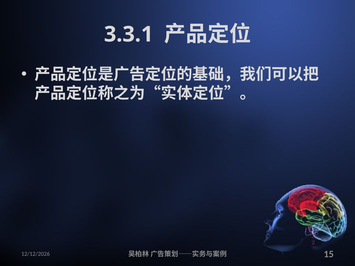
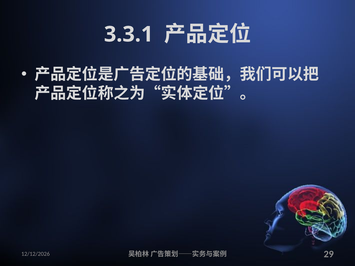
15: 15 -> 29 (329, 254)
